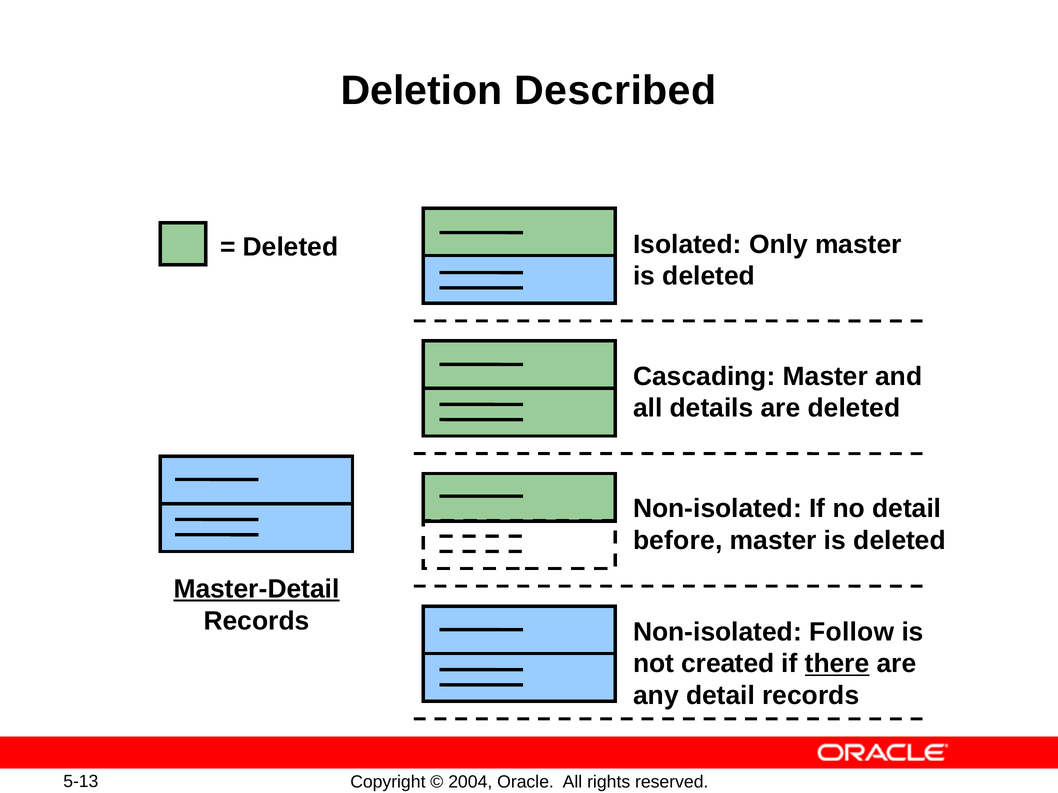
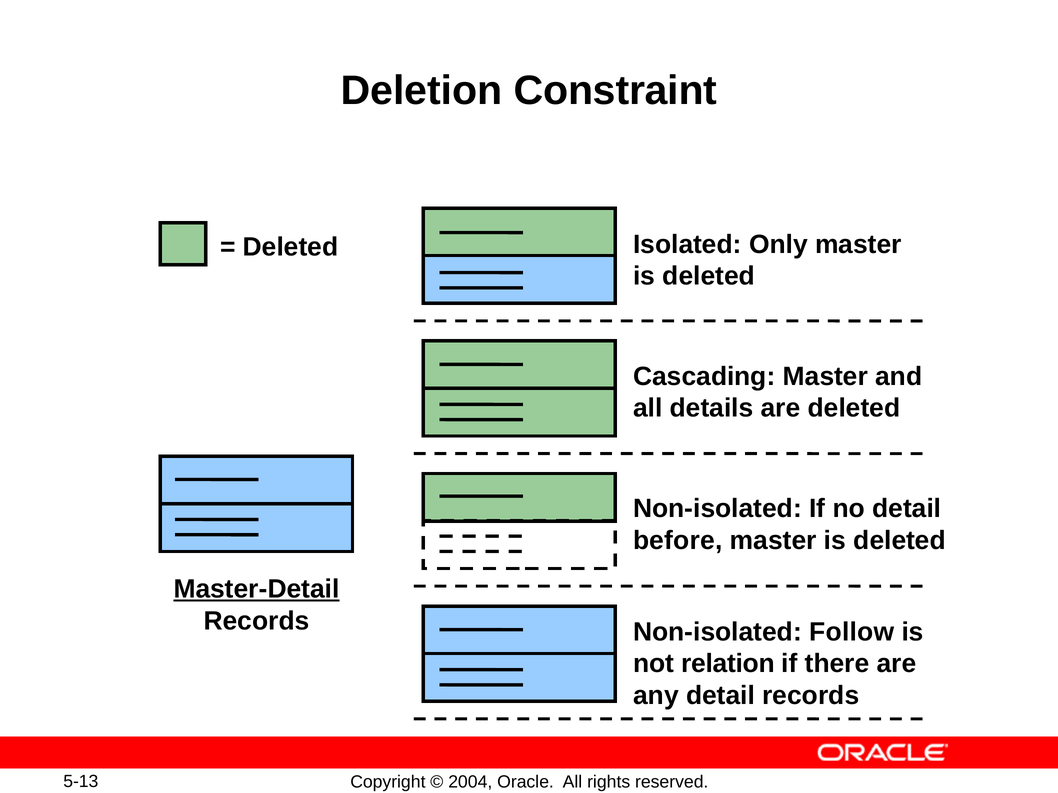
Described: Described -> Constraint (615, 91)
created: created -> relation (728, 664)
there underline: present -> none (837, 664)
